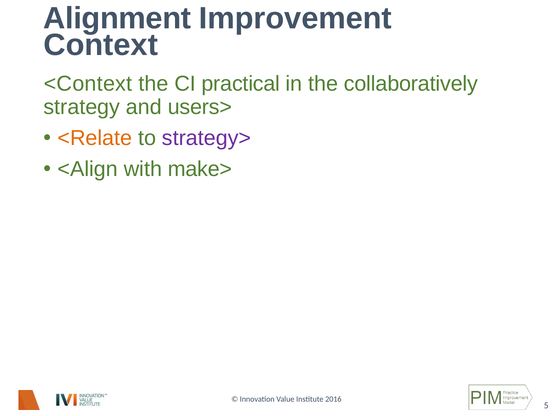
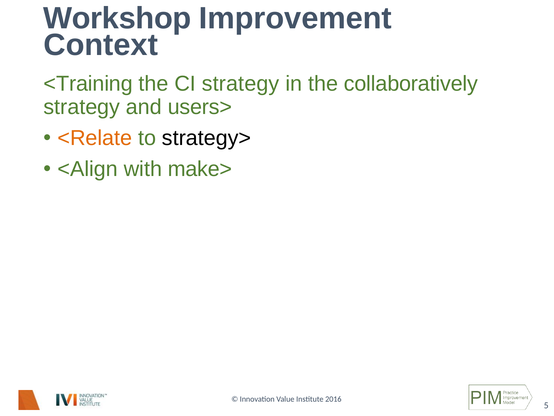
Alignment: Alignment -> Workshop (117, 18)
<Context: <Context -> <Training (88, 84)
CI practical: practical -> strategy (241, 84)
strategy> colour: purple -> black (206, 138)
